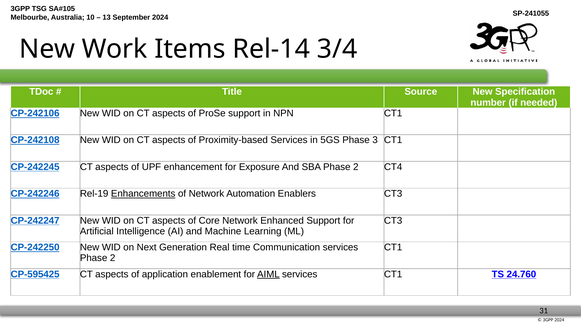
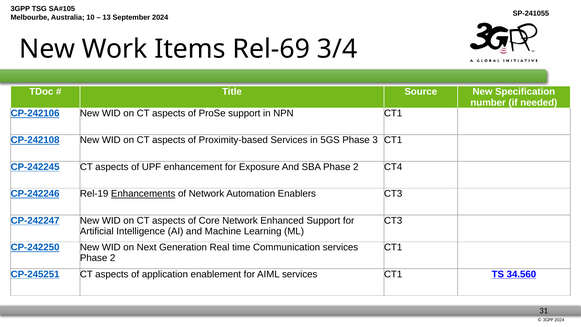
Rel-14: Rel-14 -> Rel-69 (271, 49)
CP-595425: CP-595425 -> CP-245251 (35, 274)
AIML underline: present -> none (268, 274)
24.760: 24.760 -> 34.560 (521, 274)
